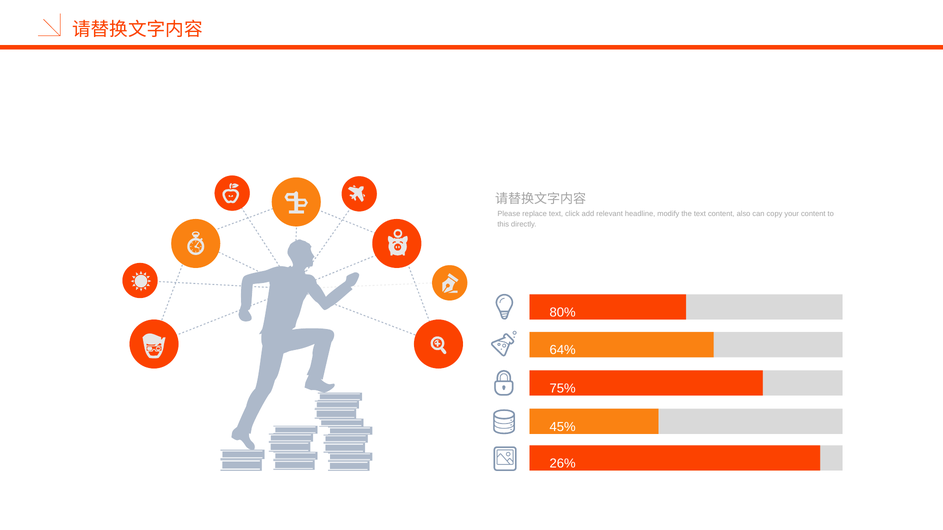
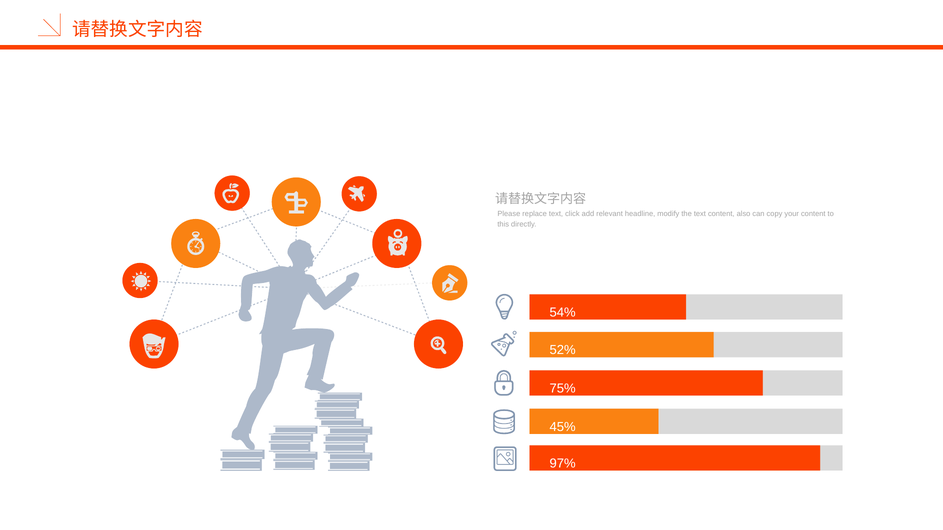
80%: 80% -> 54% (563, 313)
64%: 64% -> 52% (563, 350)
26%: 26% -> 97% (563, 464)
